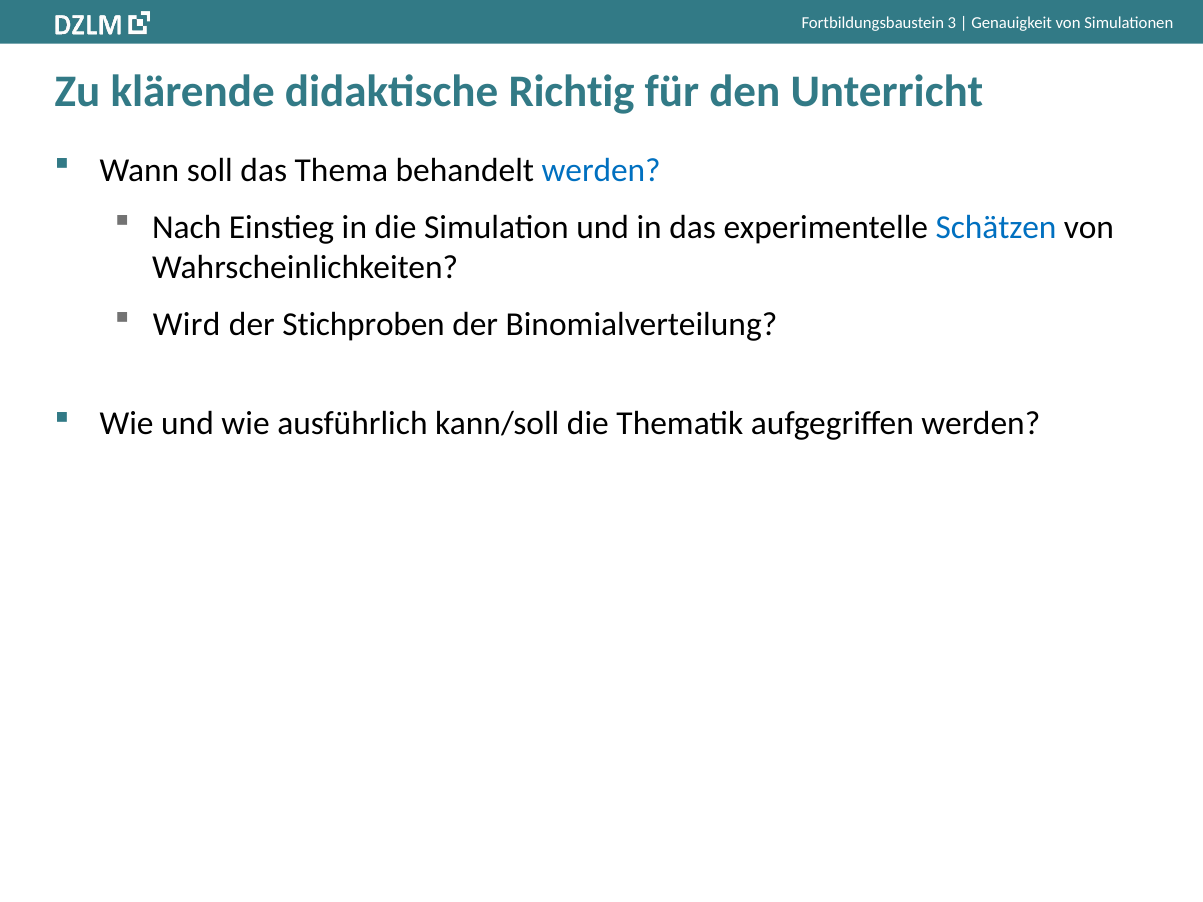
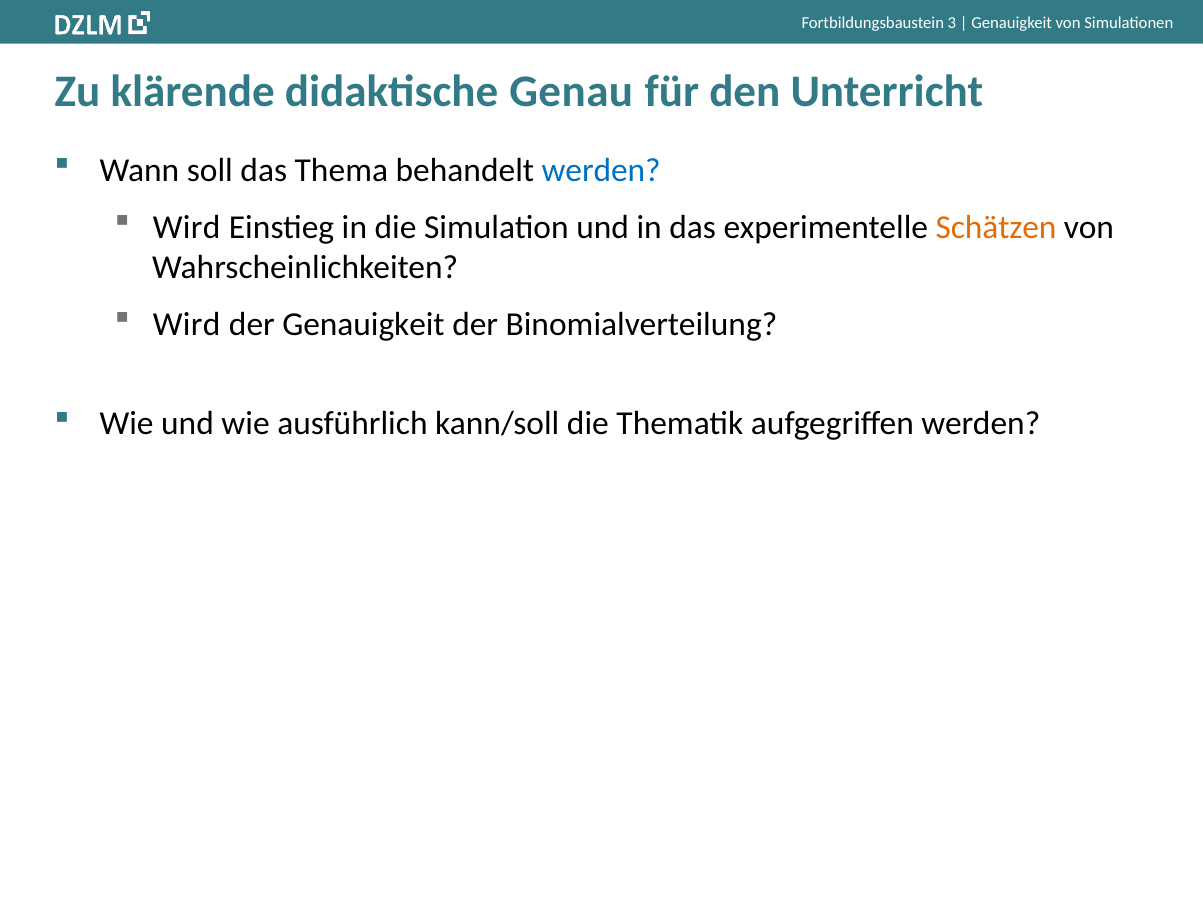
Richtig: Richtig -> Genau (571, 91)
Nach: Nach -> Wird (187, 227)
Schätzen colour: blue -> orange (996, 227)
der Stichproben: Stichproben -> Genauigkeit (364, 324)
